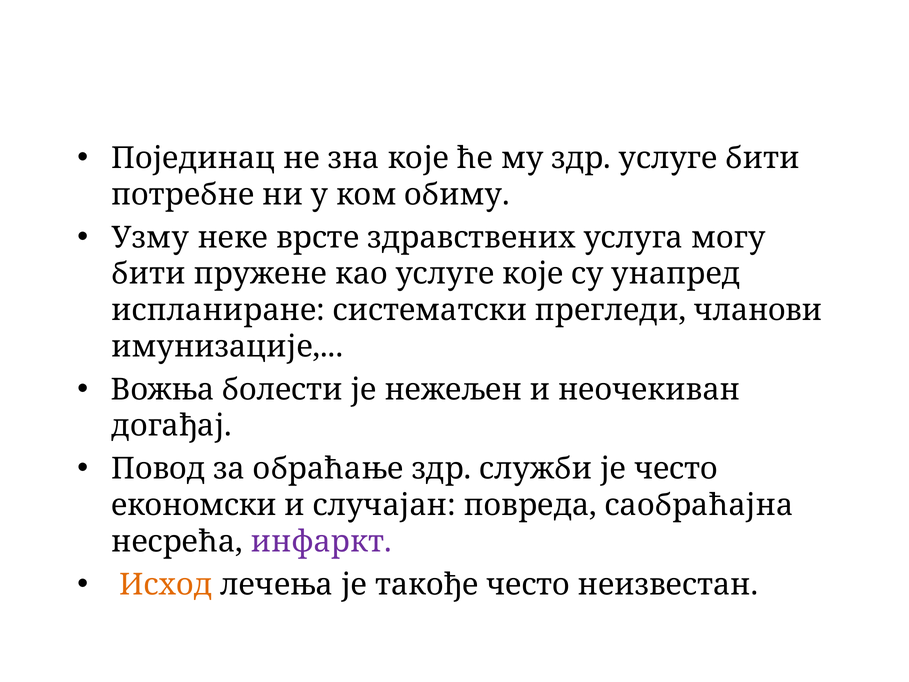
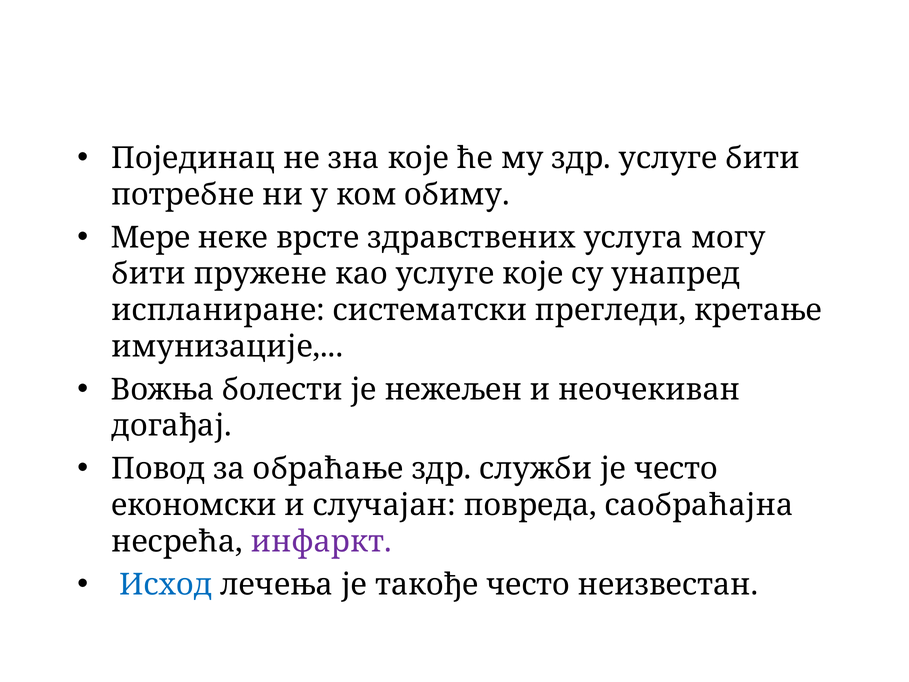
Узму: Узму -> Мере (151, 237)
чланови: чланови -> кретање (758, 310)
Исход colour: orange -> blue (166, 584)
